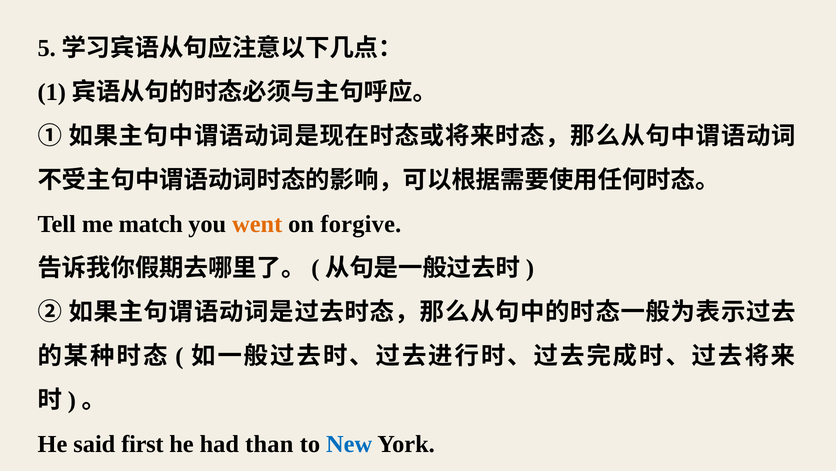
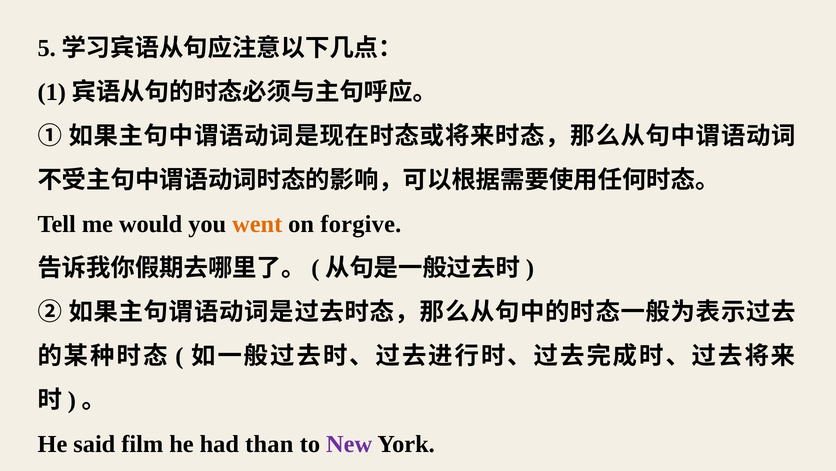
match: match -> would (151, 224)
first: first -> film (142, 443)
New colour: blue -> purple (349, 443)
